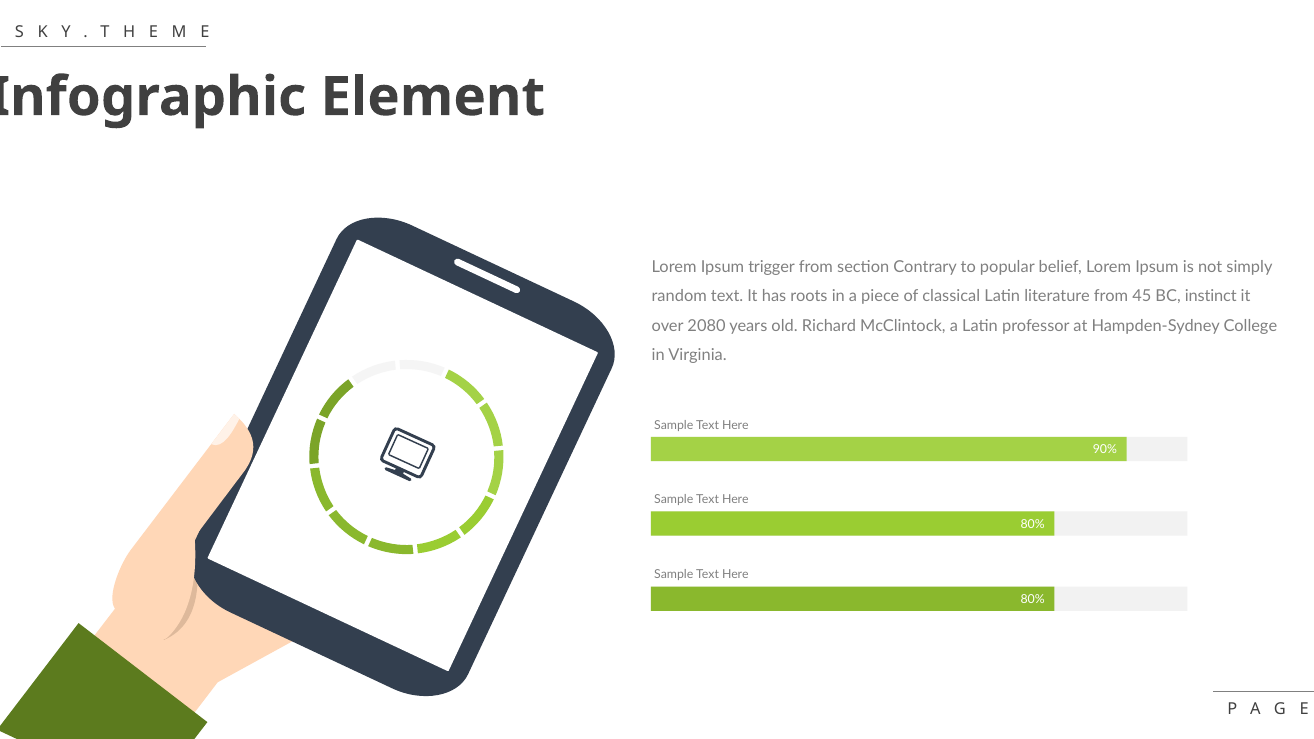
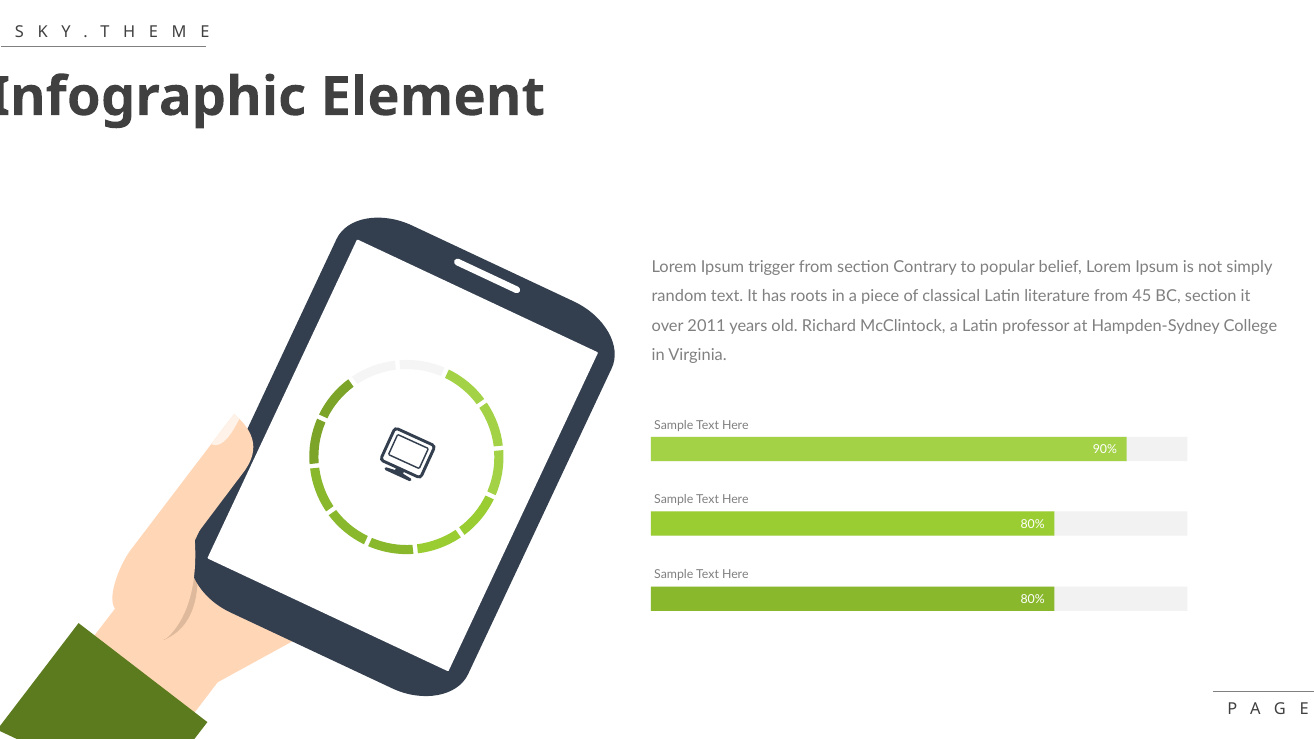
BC instinct: instinct -> section (1211, 296)
2080: 2080 -> 2011 (707, 326)
